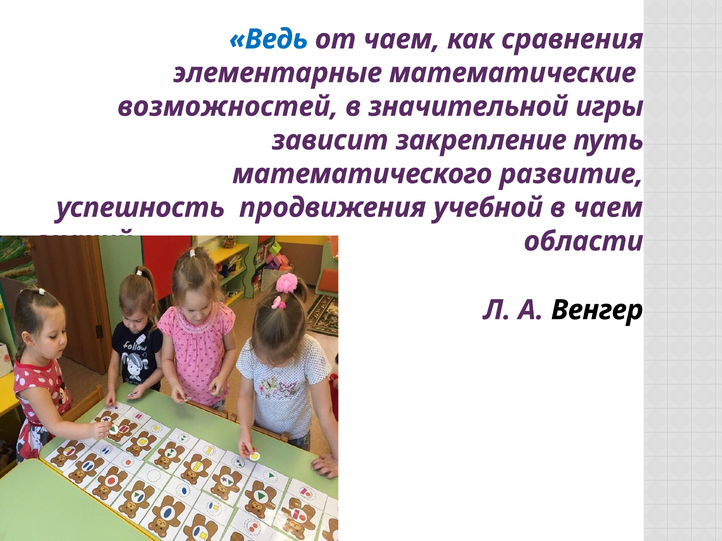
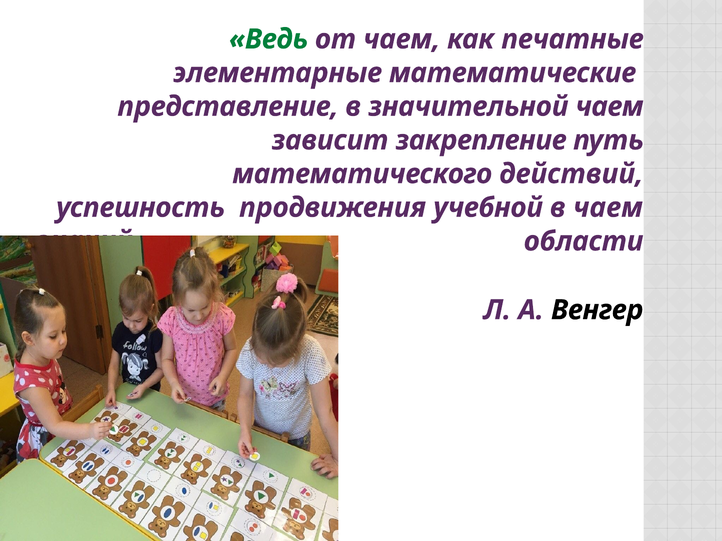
Ведь colour: blue -> green (269, 39)
сравнения: сравнения -> печатные (572, 39)
возможностей: возможностей -> представление (228, 107)
значительной игры: игры -> чаем (610, 107)
развитие: развитие -> действий (571, 174)
